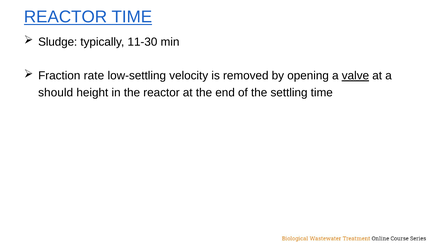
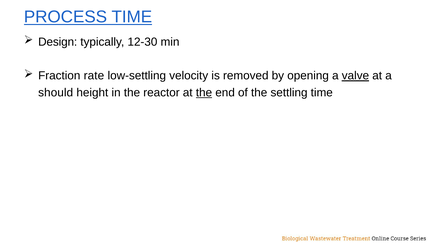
REACTOR: REACTOR -> PROCESS (65, 17)
Sludge: Sludge -> Design (58, 42)
11-30: 11-30 -> 12-30 (142, 42)
the underline: none -> present (204, 92)
